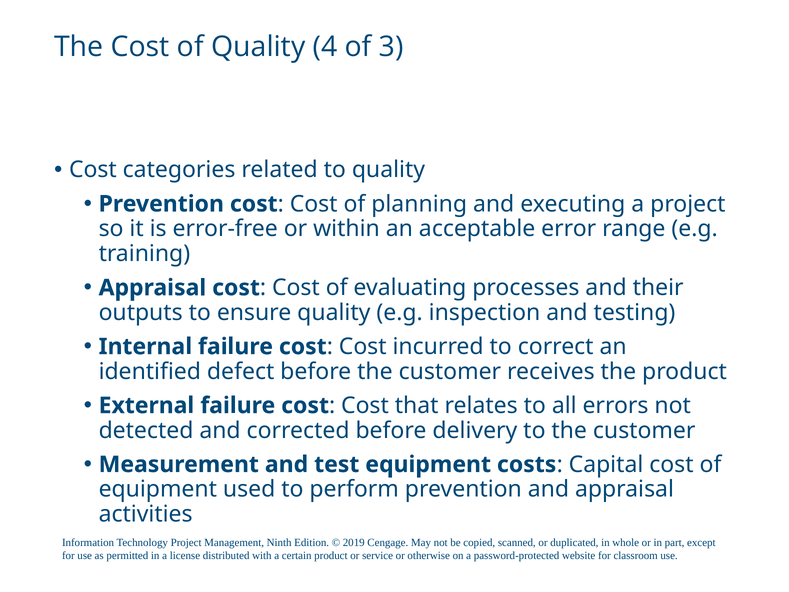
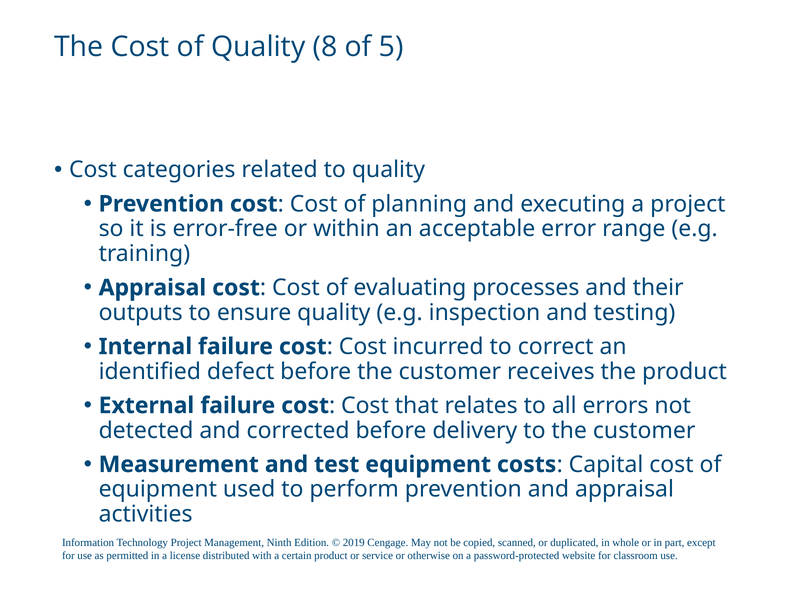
4: 4 -> 8 (325, 47)
3: 3 -> 5 (391, 47)
